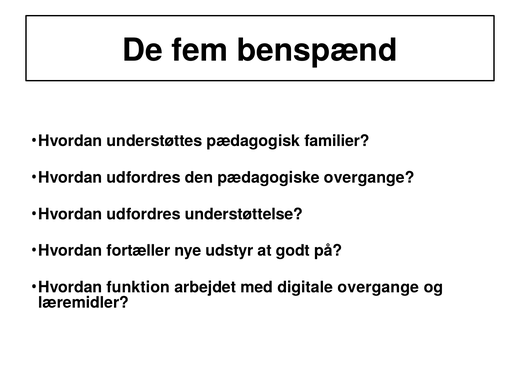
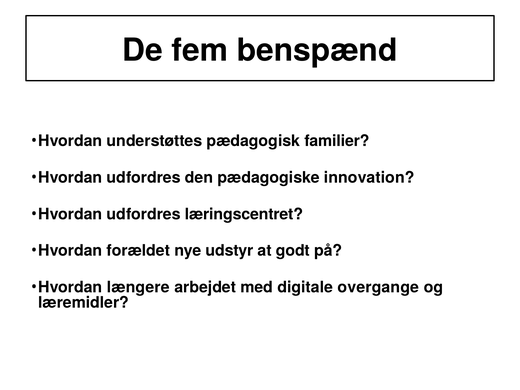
pædagogiske overgange: overgange -> innovation (369, 178)
understøttelse: understøttelse -> læringscentret (244, 214)
fortæller: fortæller -> forældet (138, 251)
funktion: funktion -> længere (138, 287)
